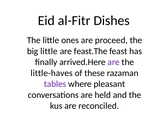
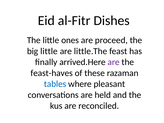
feast.The: feast.The -> little.The (91, 51)
little-haves: little-haves -> feast-haves (52, 73)
tables colour: purple -> blue (55, 84)
